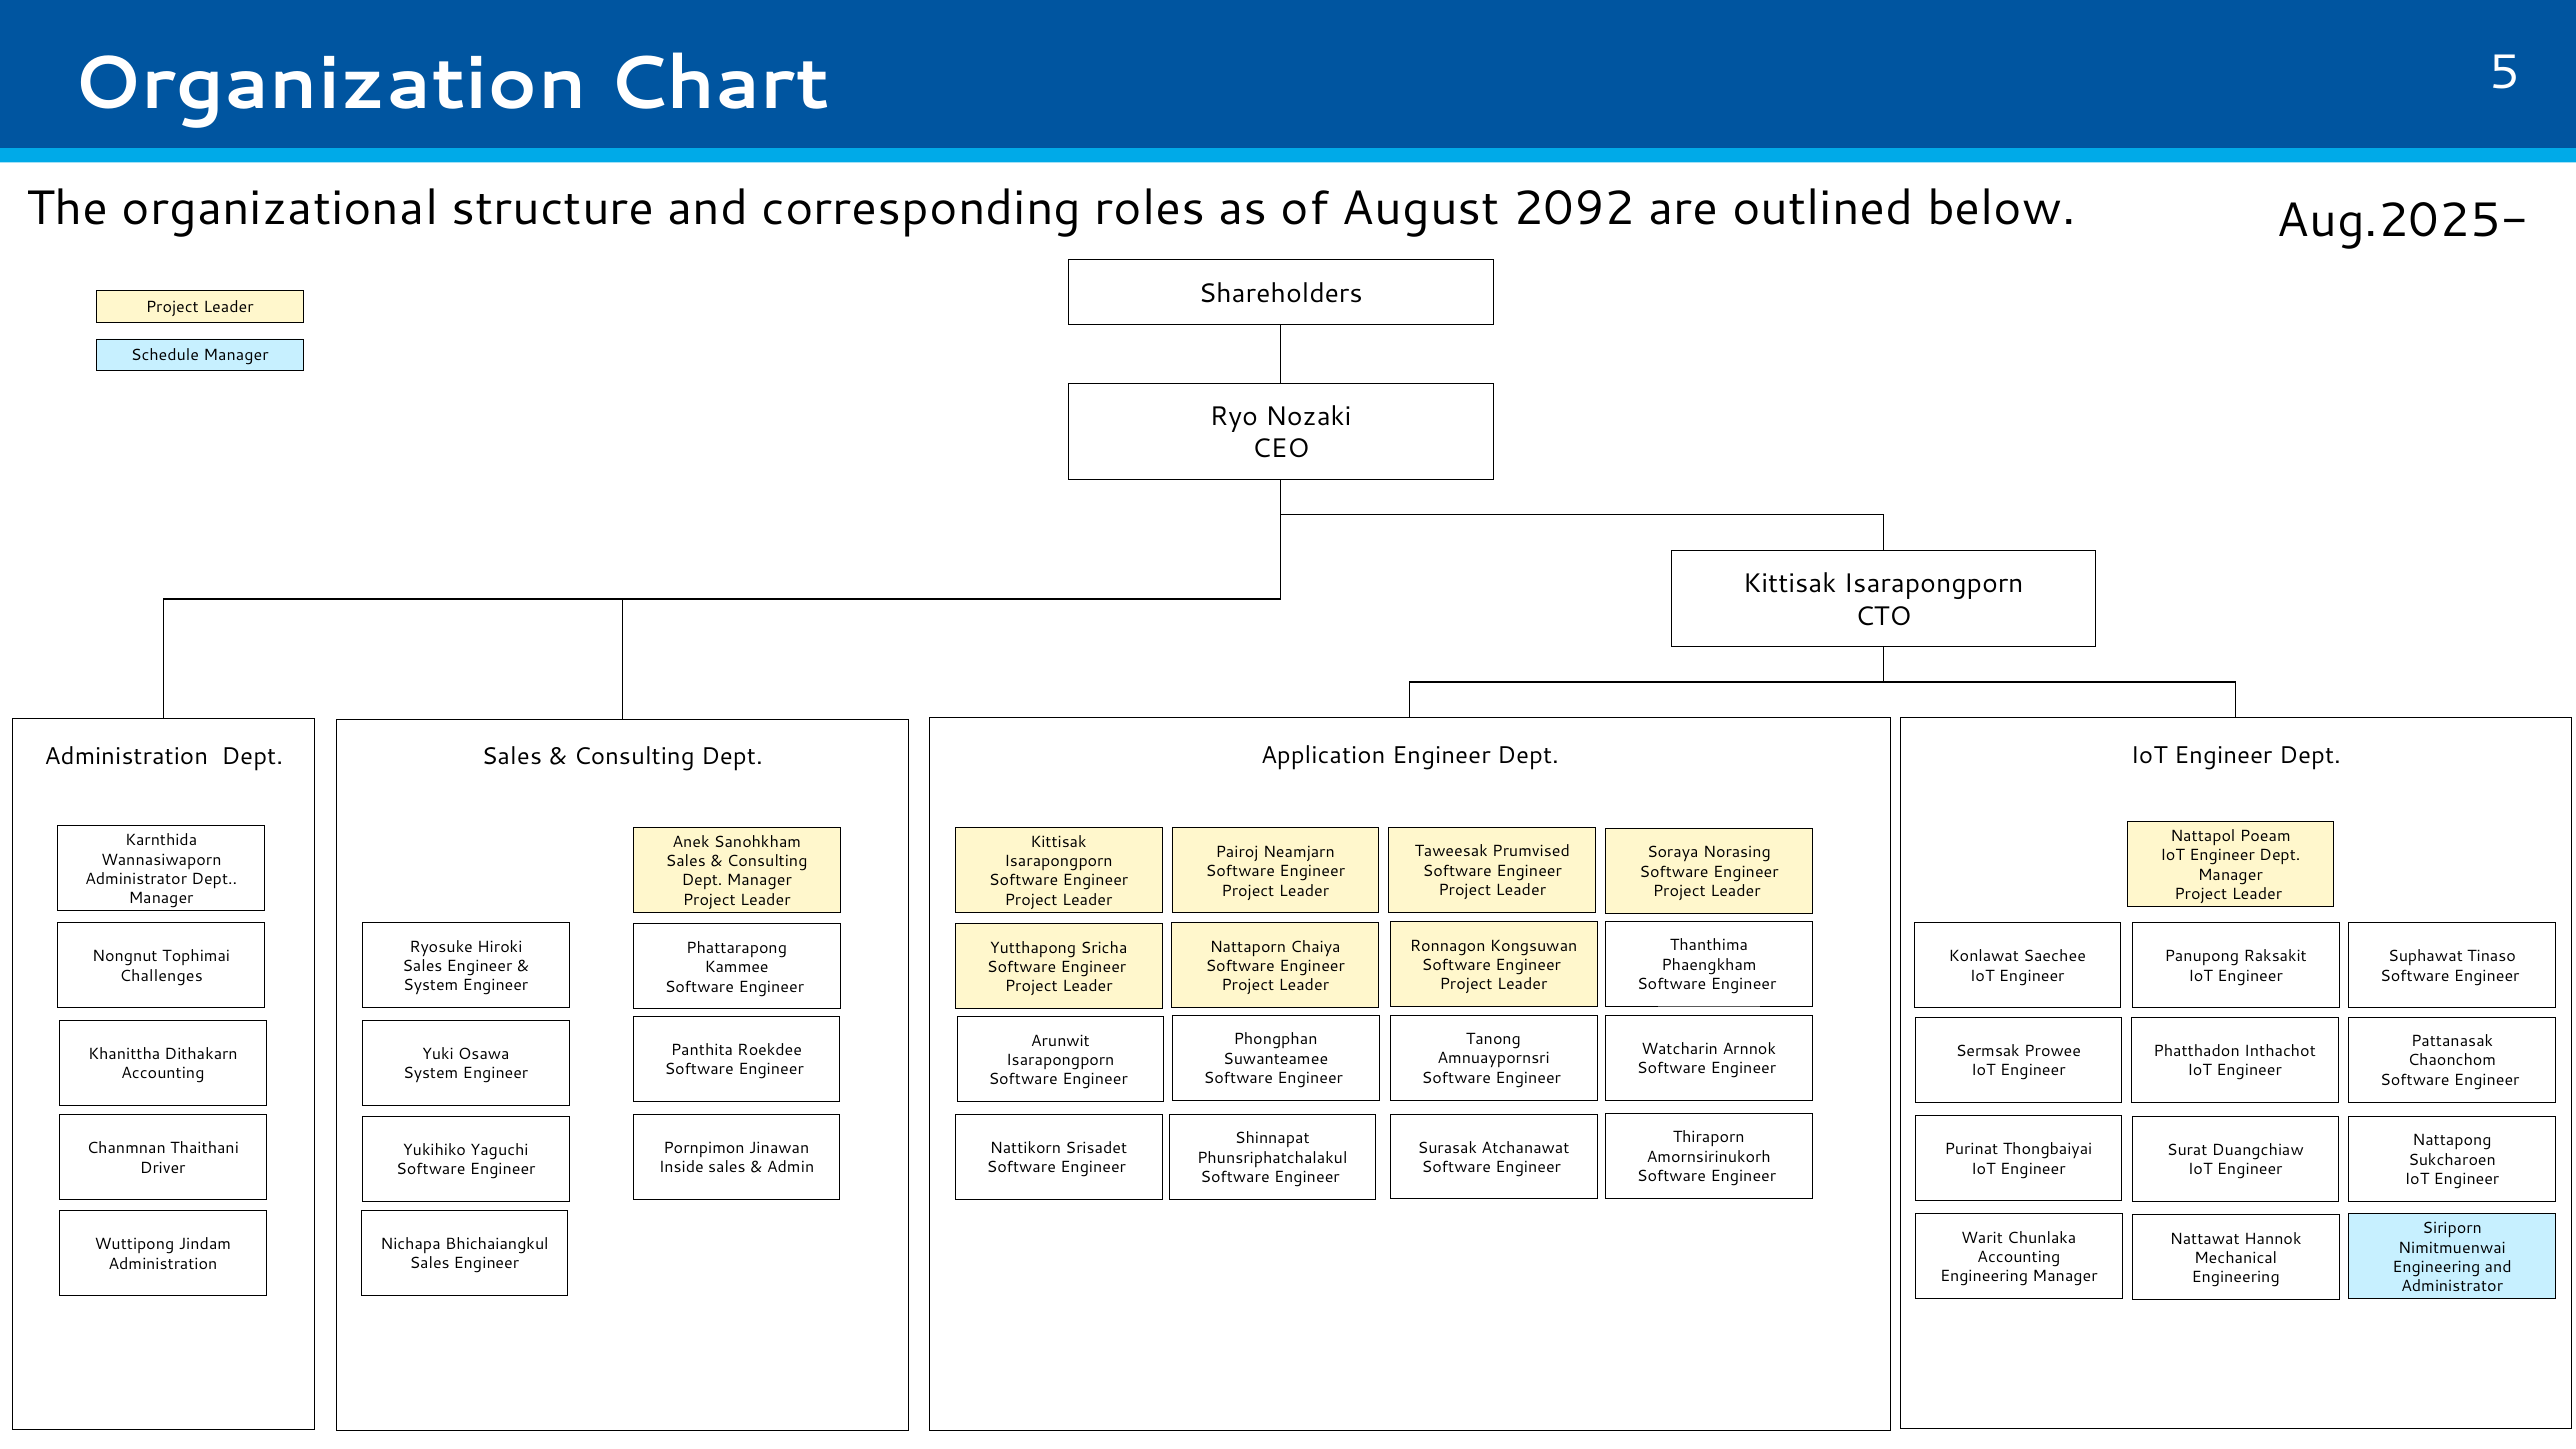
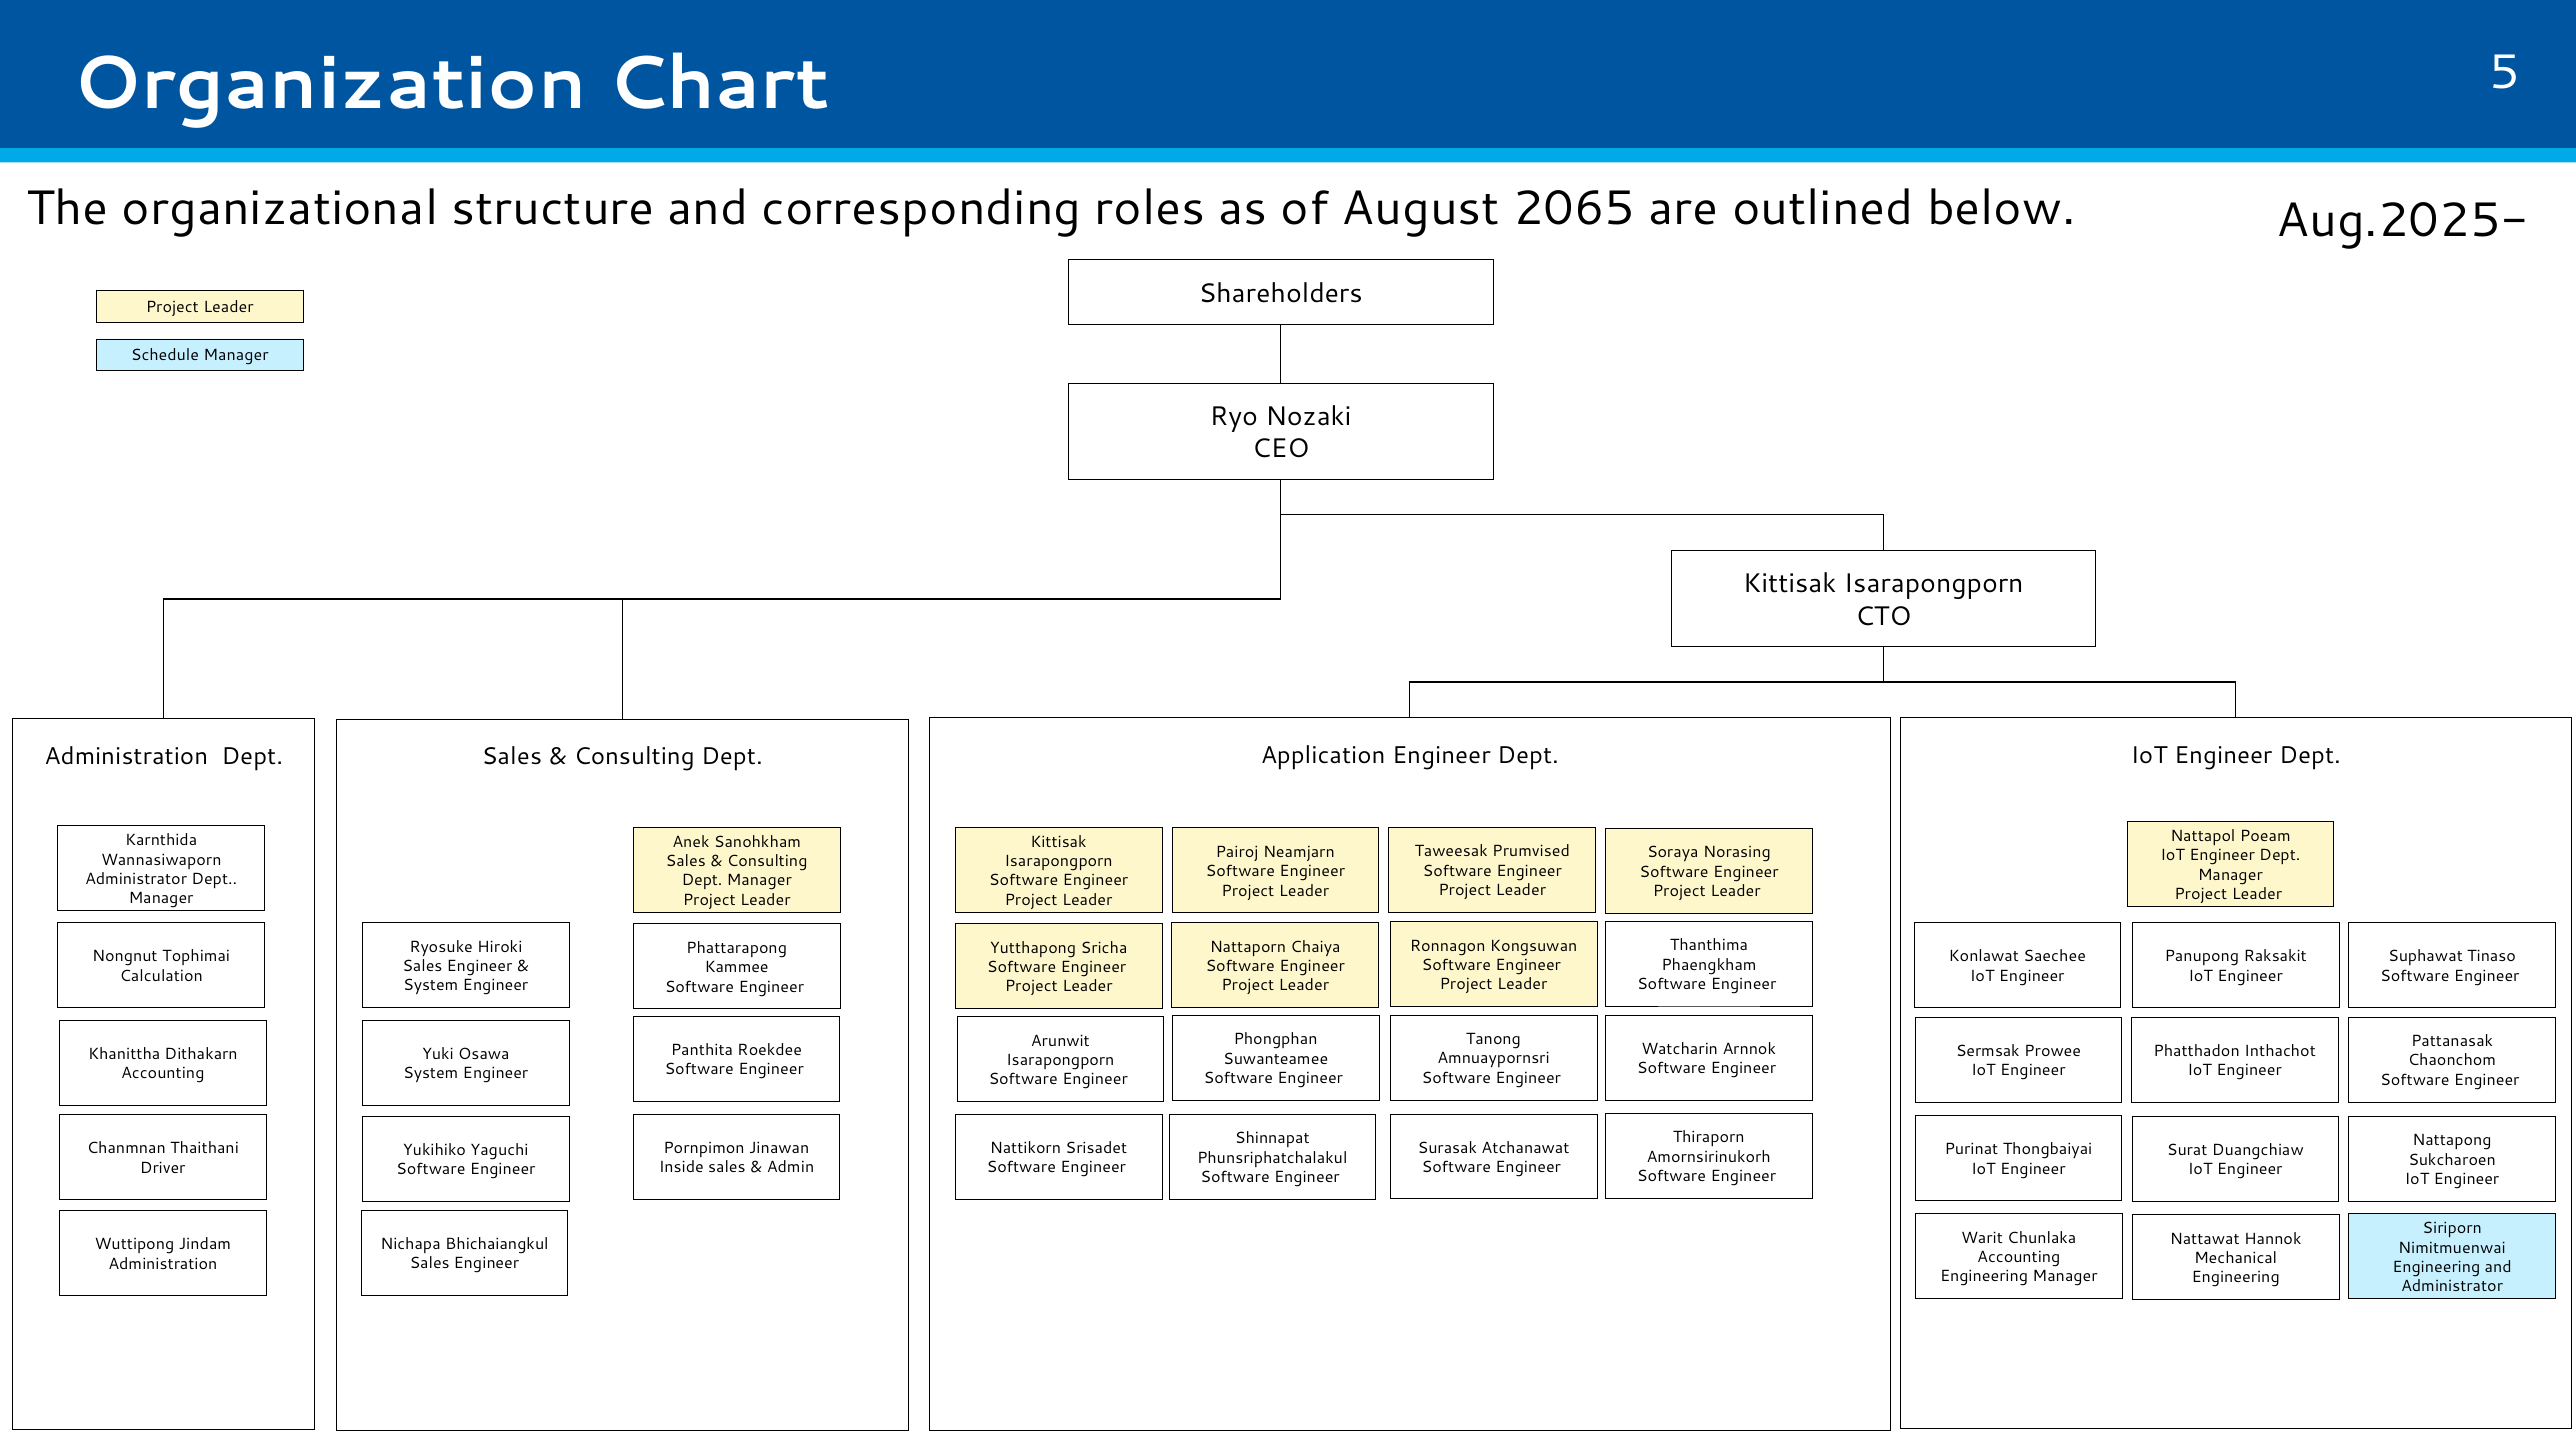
2092: 2092 -> 2065 (1574, 208)
Challenges: Challenges -> Calculation (161, 976)
